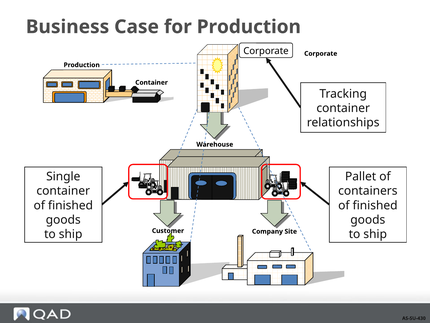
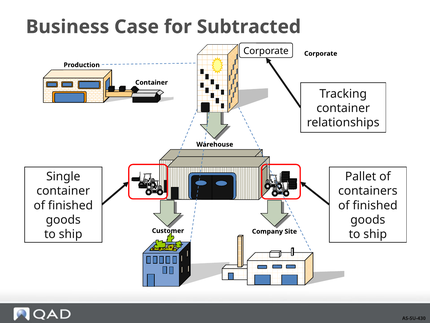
for Production: Production -> Subtracted (249, 27)
